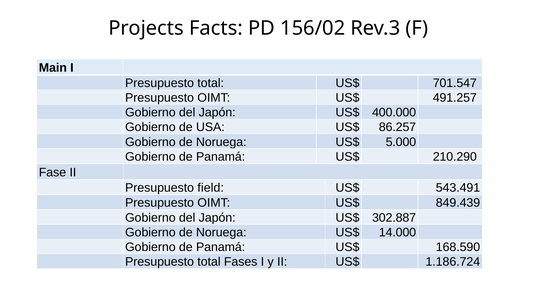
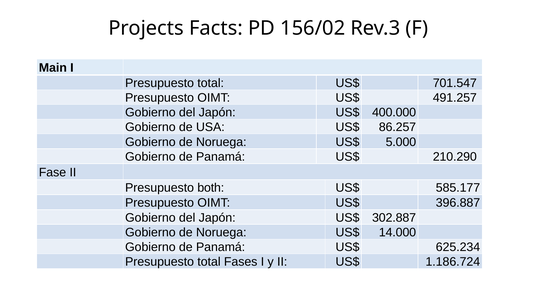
field: field -> both (211, 188)
543.491: 543.491 -> 585.177 (458, 188)
849.439: 849.439 -> 396.887 (458, 203)
168.590: 168.590 -> 625.234 (458, 247)
